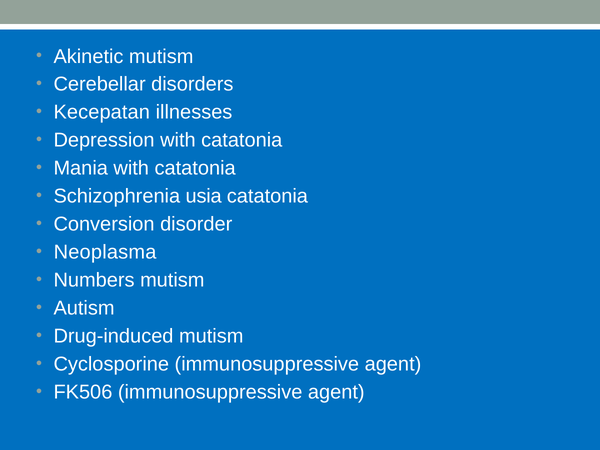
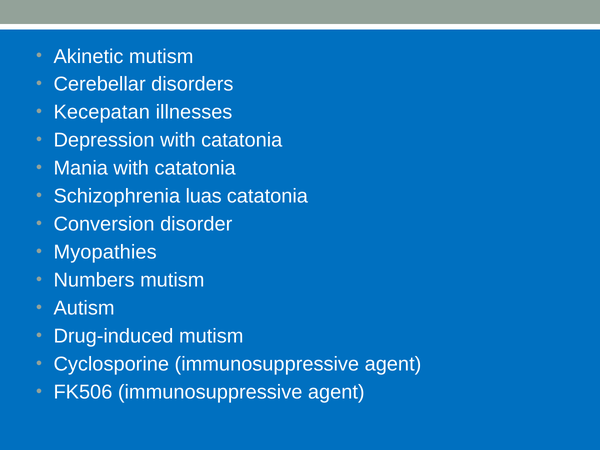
usia: usia -> luas (204, 196)
Neoplasma: Neoplasma -> Myopathies (105, 252)
